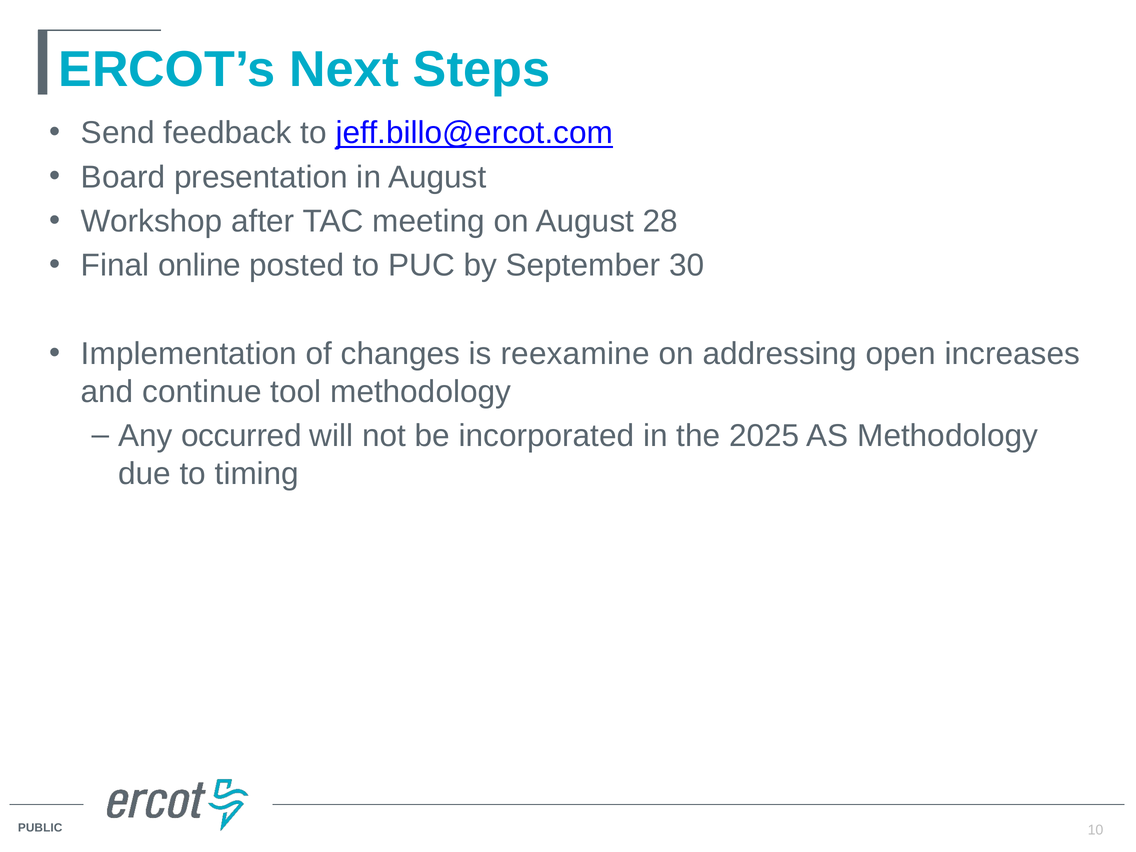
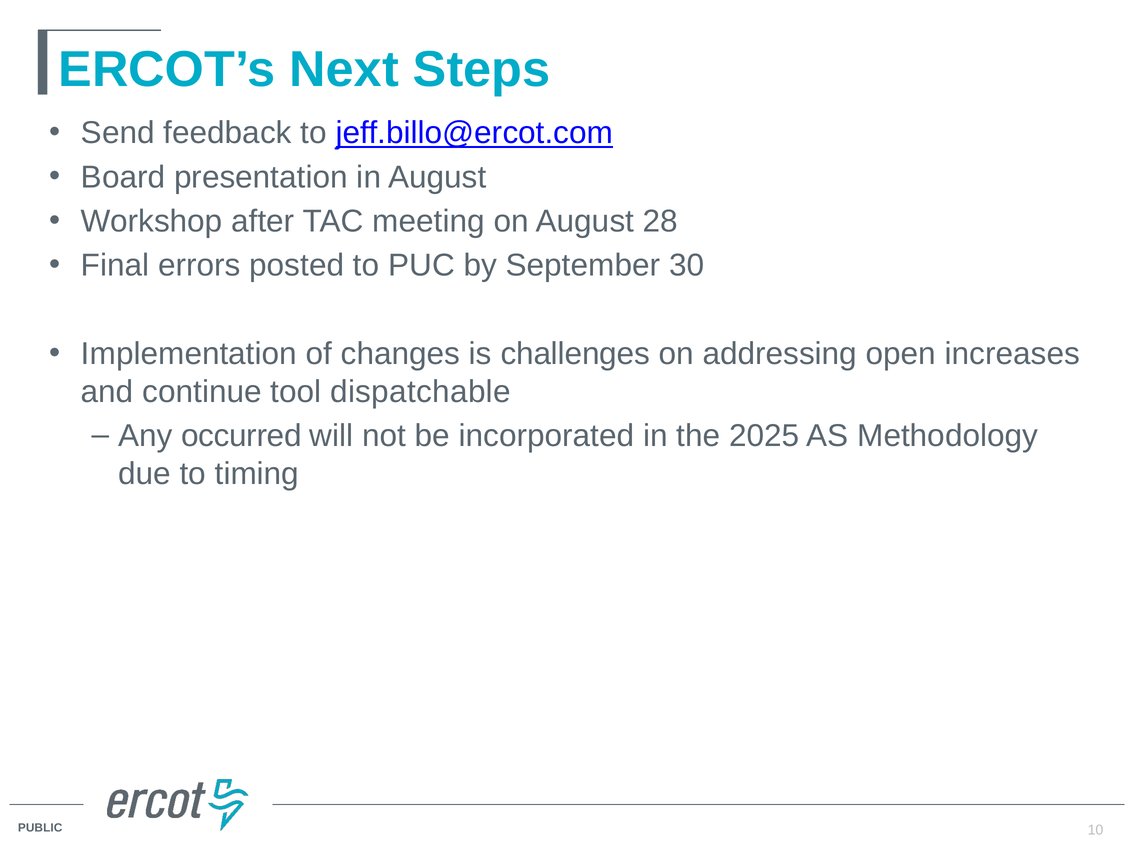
online: online -> errors (199, 266)
reexamine: reexamine -> challenges (575, 354)
tool methodology: methodology -> dispatchable (420, 392)
